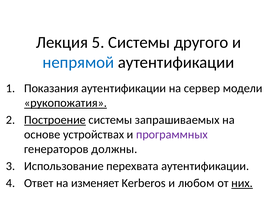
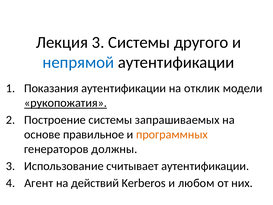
Лекция 5: 5 -> 3 (98, 42)
сервер: сервер -> отклик (202, 88)
Построение underline: present -> none (55, 120)
устройствах: устройствах -> правильное (94, 134)
программных colour: purple -> orange (172, 134)
перехвата: перехвата -> считывает (132, 166)
Ответ: Ответ -> Агент (39, 183)
изменяет: изменяет -> действий (95, 183)
них underline: present -> none (242, 183)
